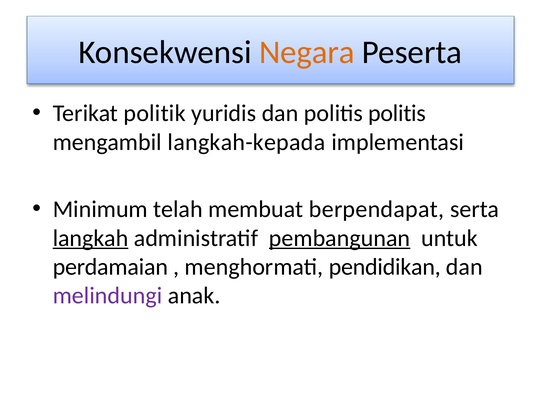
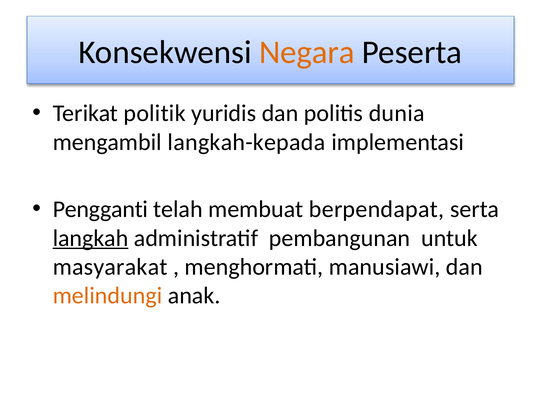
politis politis: politis -> dunia (397, 113)
Minimum: Minimum -> Pengganti (100, 210)
pembangunan underline: present -> none (340, 239)
perdamaian: perdamaian -> masyarakat (110, 267)
pendidikan: pendidikan -> manusiawi (385, 267)
melindungi colour: purple -> orange (108, 296)
